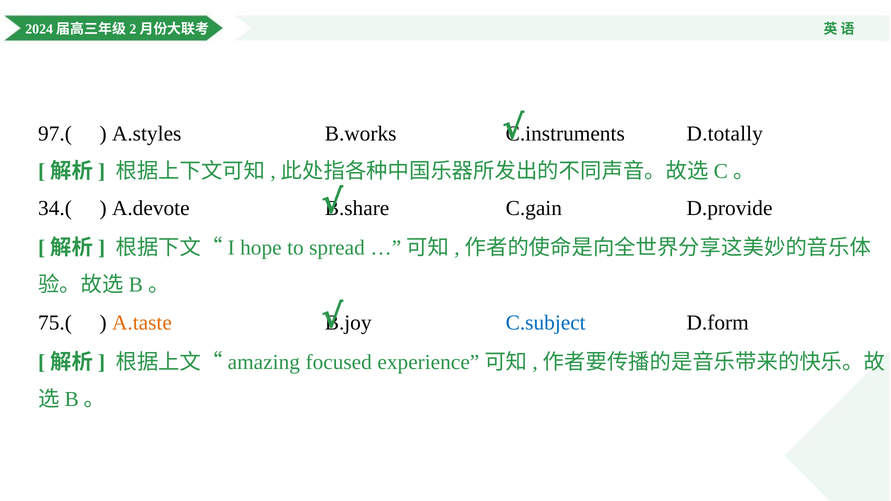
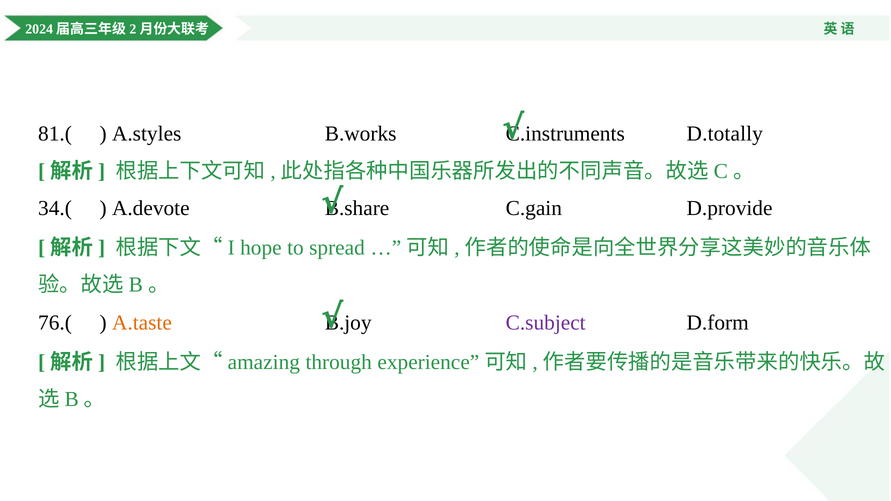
97.(: 97.( -> 81.( (55, 134)
75.(: 75.( -> 76.( (55, 323)
C.subject colour: blue -> purple (546, 323)
focused: focused -> through (339, 362)
